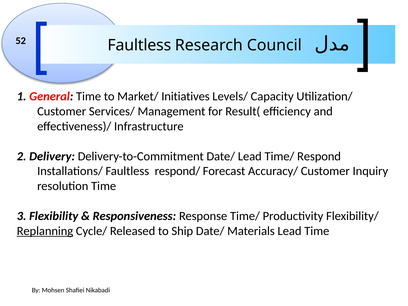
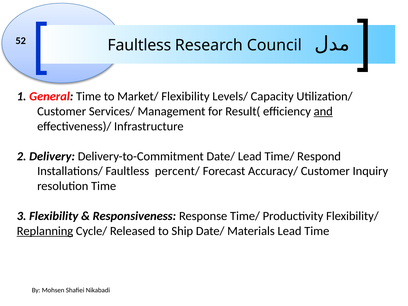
Market/ Initiatives: Initiatives -> Flexibility (185, 96)
and underline: none -> present (323, 111)
respond/: respond/ -> percent/ (177, 171)
